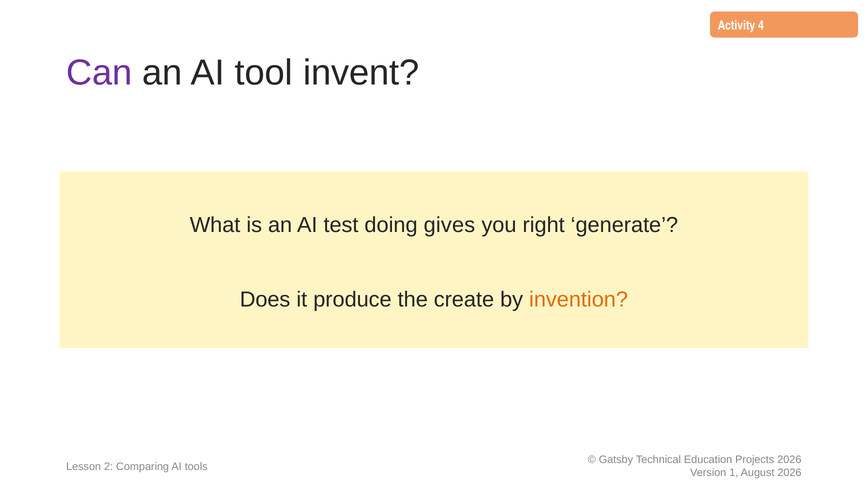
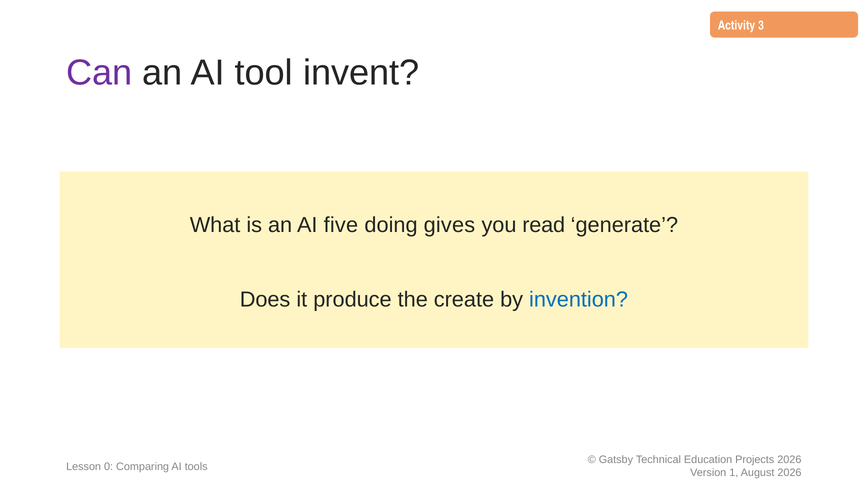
4: 4 -> 3 (761, 26)
test: test -> five (341, 225)
right: right -> read (544, 225)
invention colour: orange -> blue (579, 300)
2: 2 -> 0 (109, 467)
